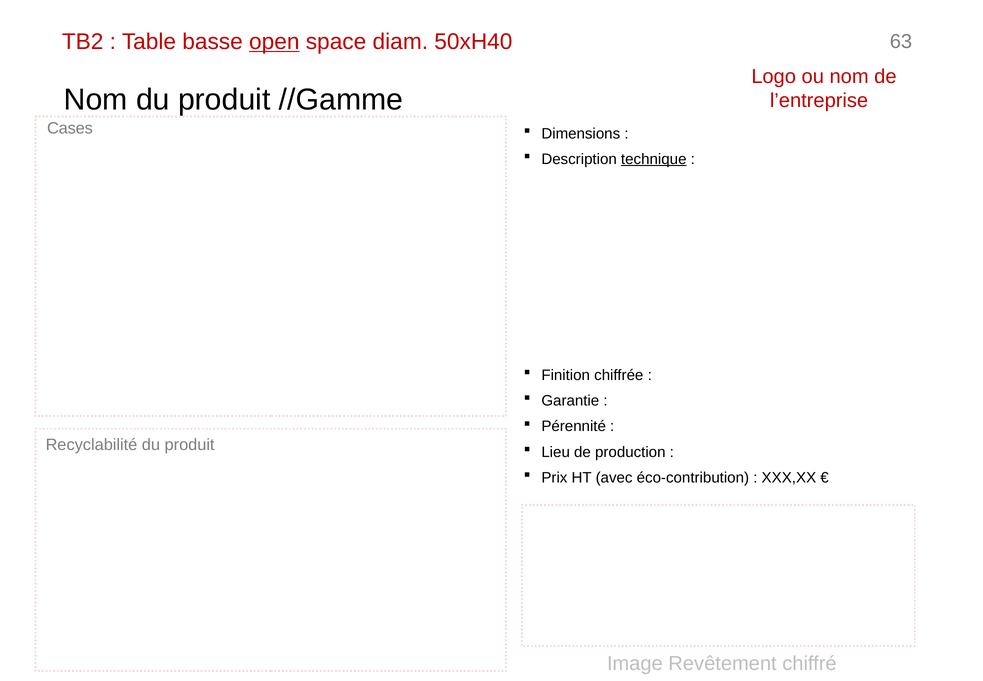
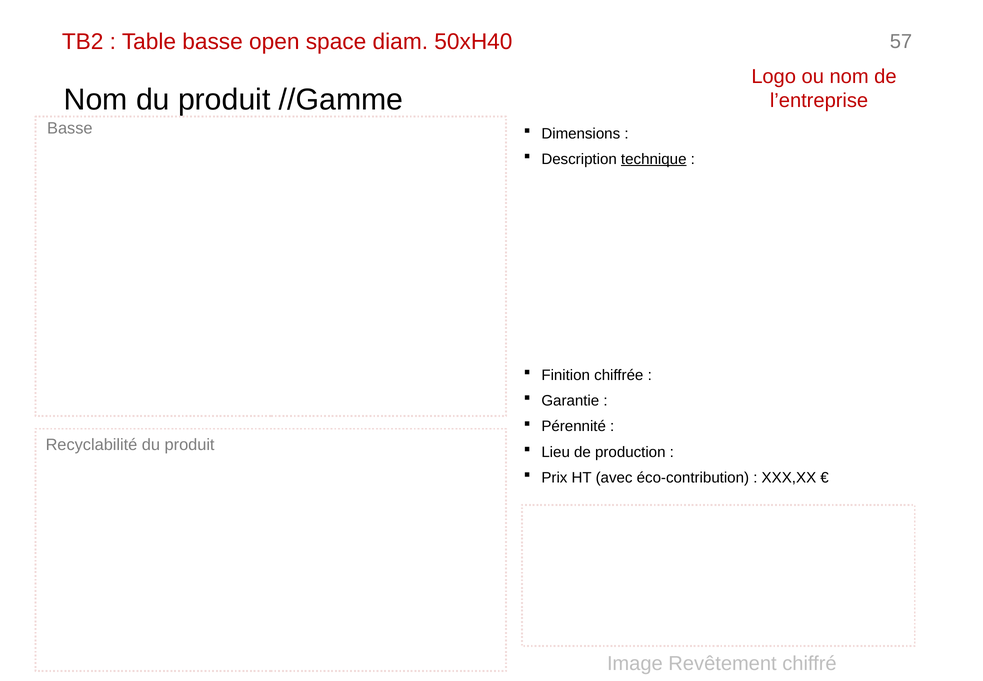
open underline: present -> none (274, 42)
63: 63 -> 57 (901, 41)
Cases: Cases -> Basse (70, 128)
